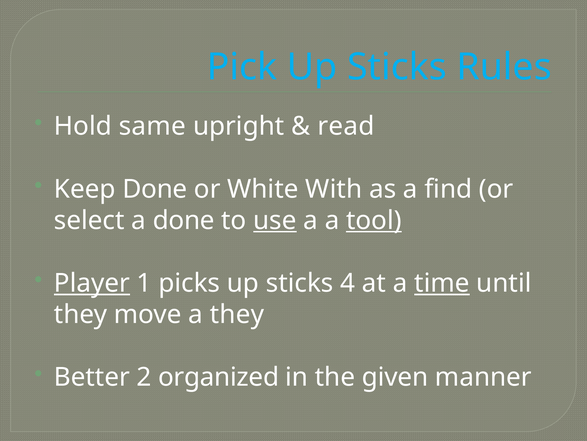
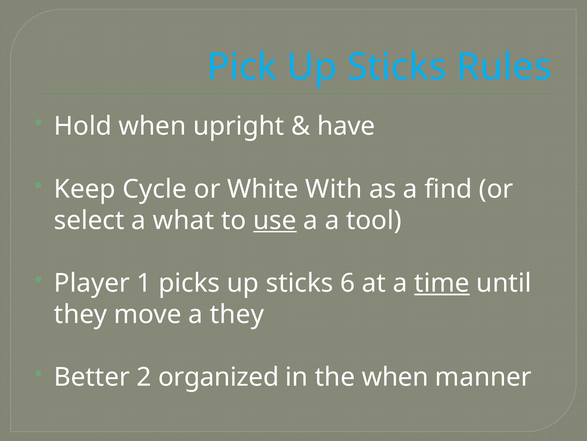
Hold same: same -> when (152, 126)
read: read -> have (346, 126)
Keep Done: Done -> Cycle (155, 189)
a done: done -> what (183, 220)
tool underline: present -> none (374, 220)
Player underline: present -> none (92, 283)
4: 4 -> 6 (348, 283)
the given: given -> when (395, 377)
